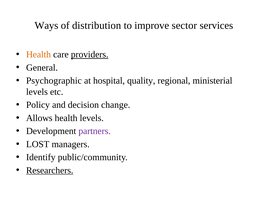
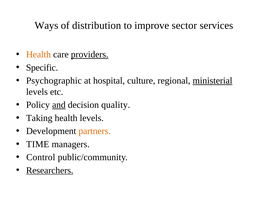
General: General -> Specific (42, 68)
quality: quality -> culture (141, 81)
ministerial underline: none -> present (212, 81)
and underline: none -> present (59, 105)
change: change -> quality (116, 105)
Allows: Allows -> Taking (39, 118)
partners colour: purple -> orange (95, 131)
LOST: LOST -> TIME (38, 144)
Identify: Identify -> Control (41, 157)
